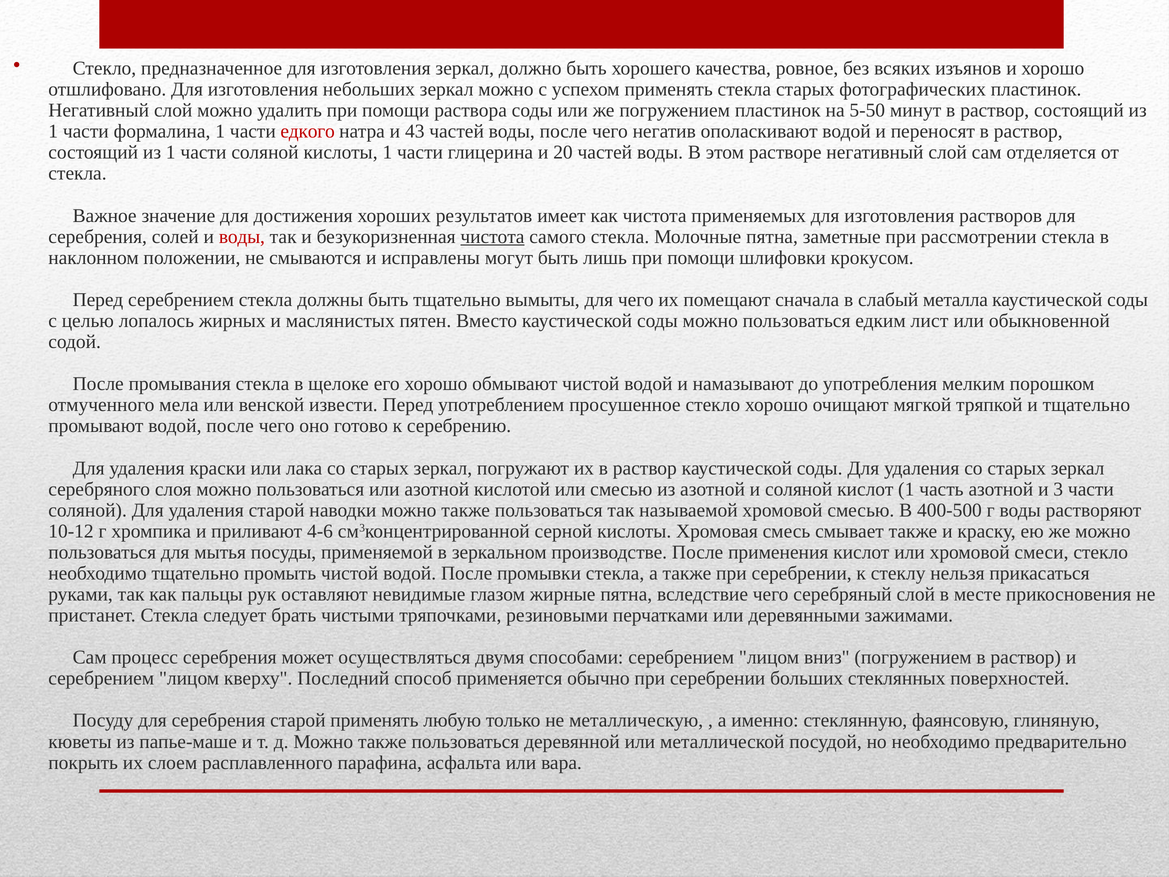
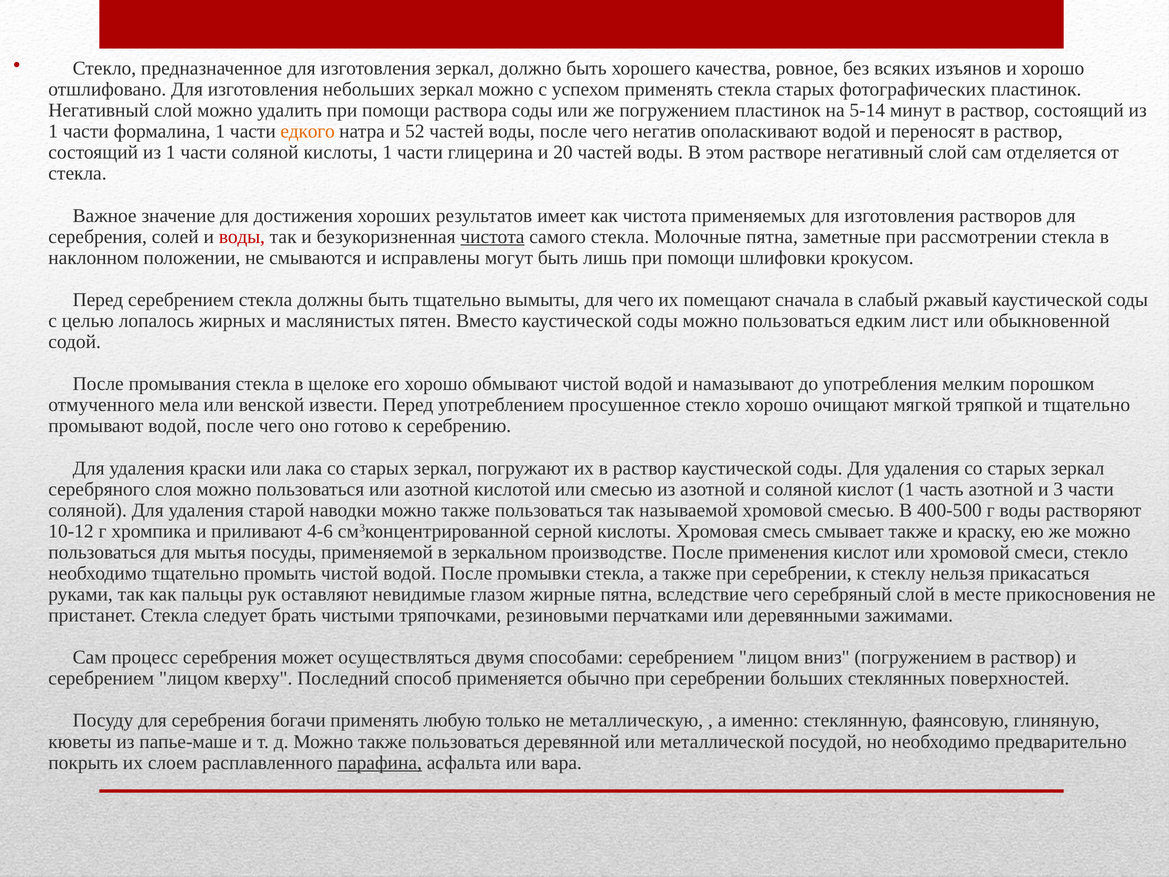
5-50: 5-50 -> 5-14 (867, 110)
едкого colour: red -> orange (308, 131)
43: 43 -> 52 (415, 131)
металла: металла -> ржавый (955, 300)
серебрения старой: старой -> богачи (298, 720)
парафина underline: none -> present (380, 762)
